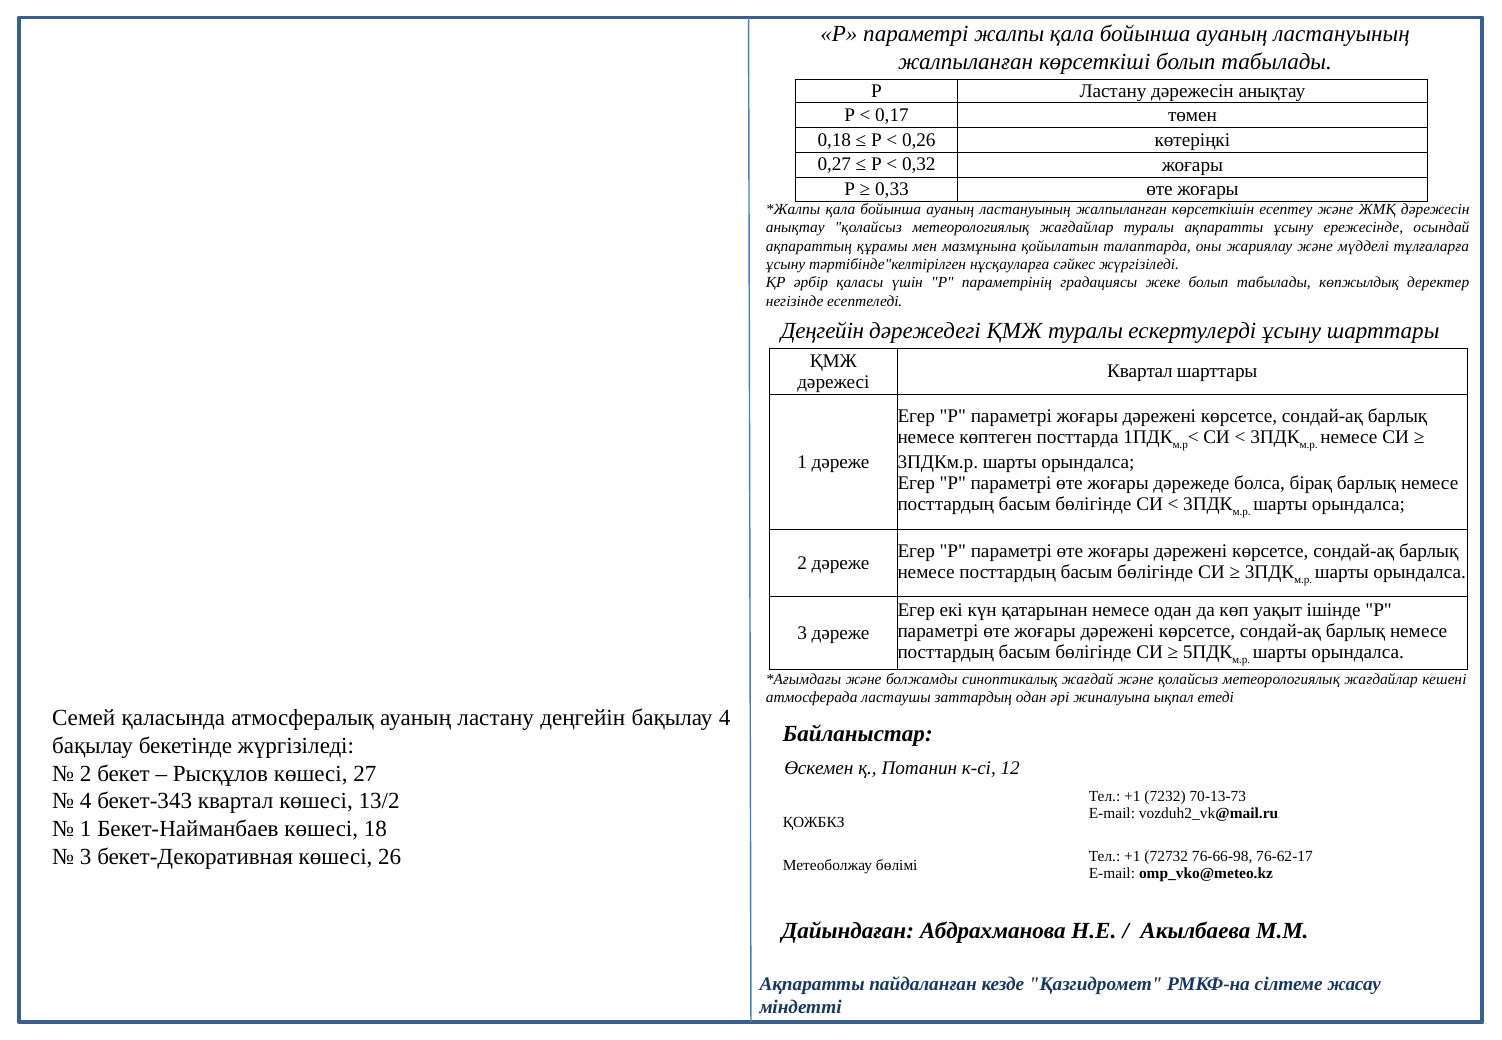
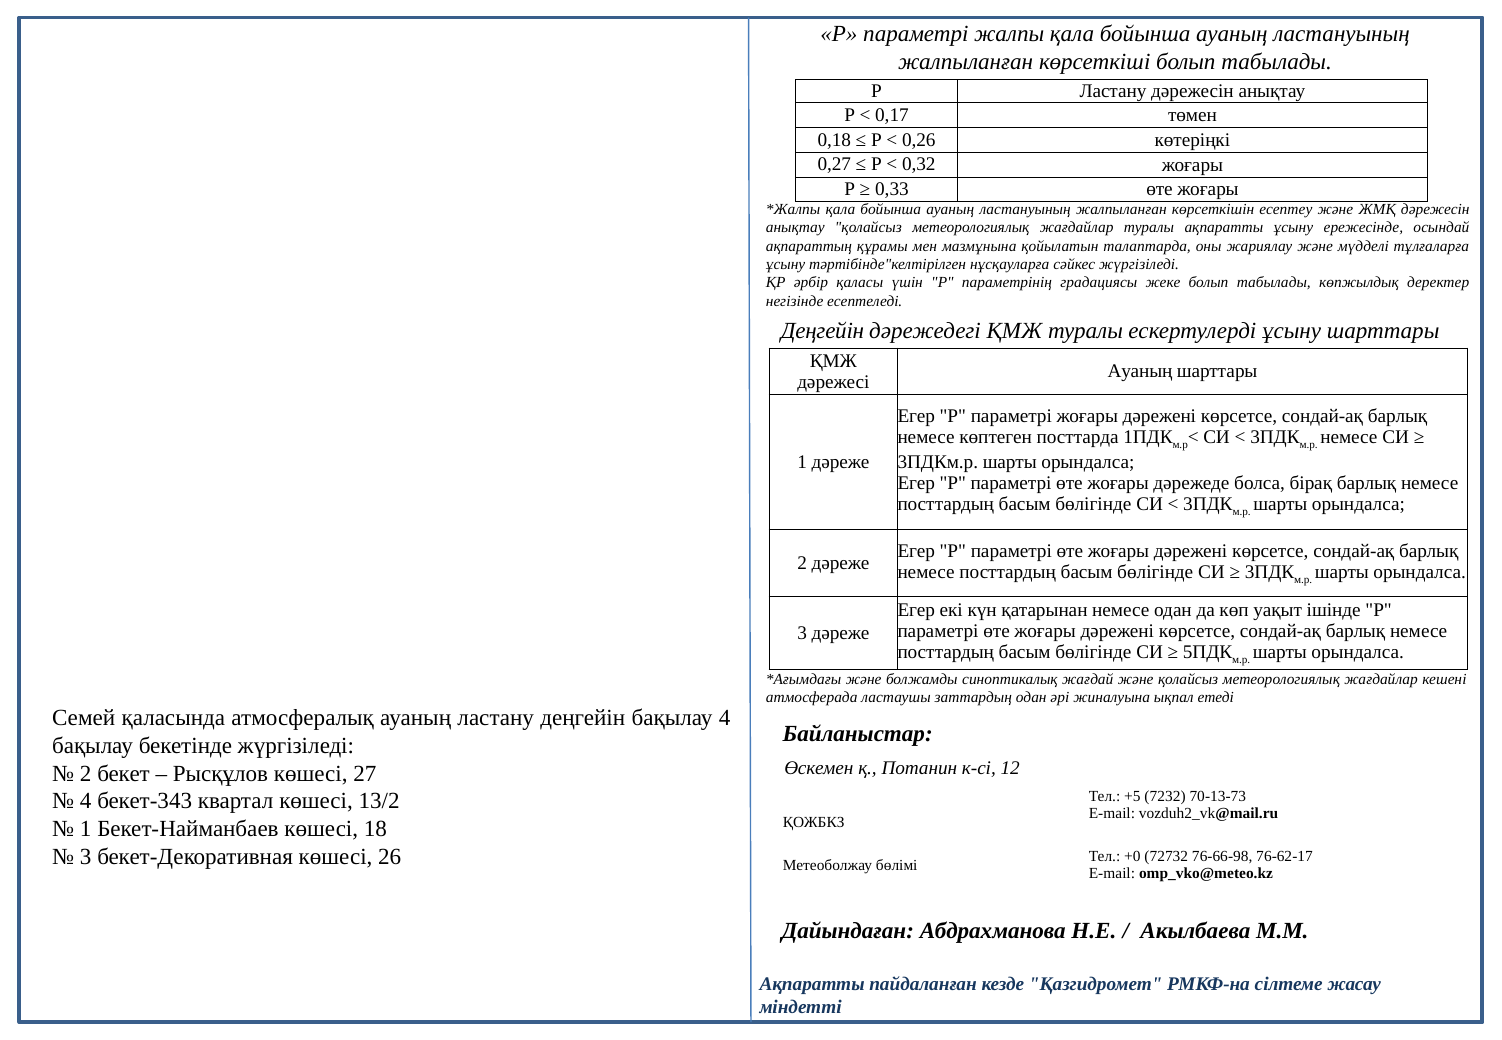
Квартал: Квартал -> Ауаның (1140, 371)
+1: +1 -> +5 (1132, 796)
+1: +1 -> +0 (1132, 857)
